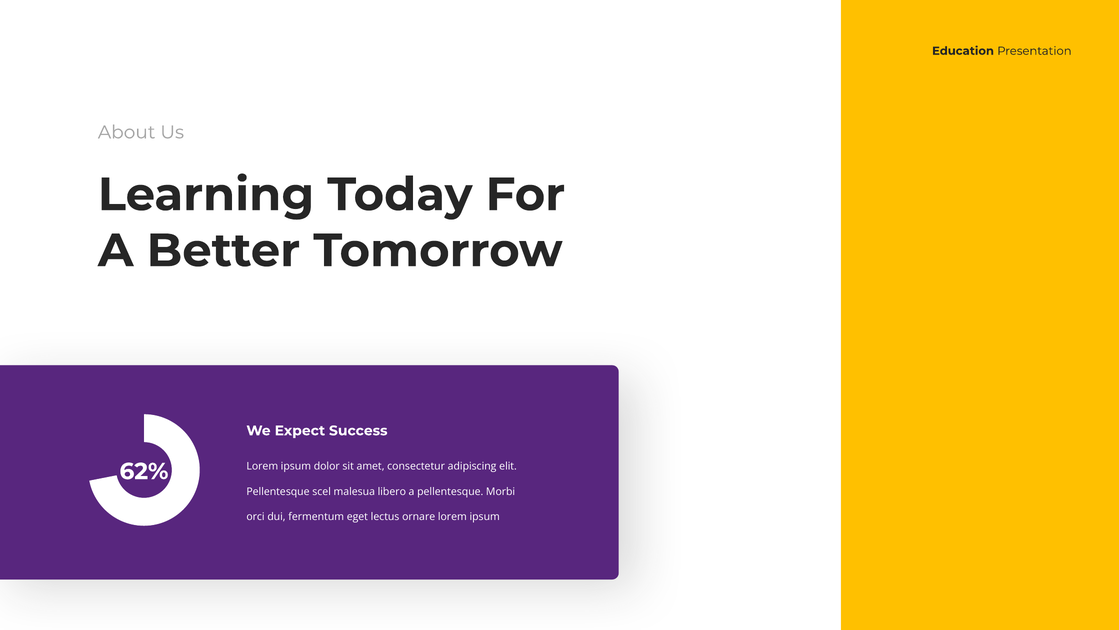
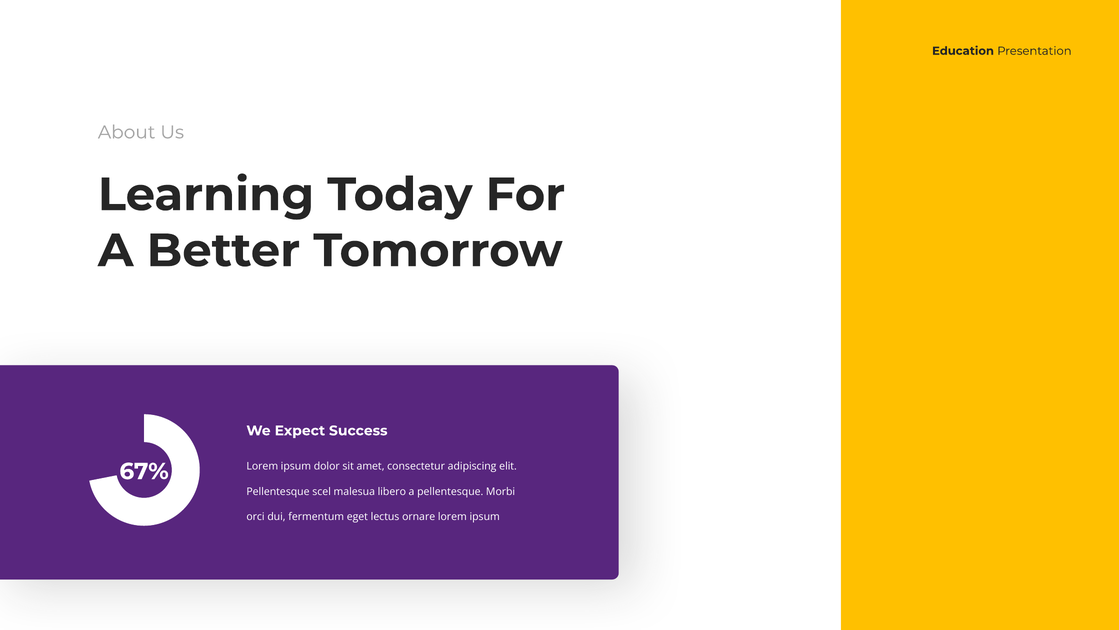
62%: 62% -> 67% (144, 471)
